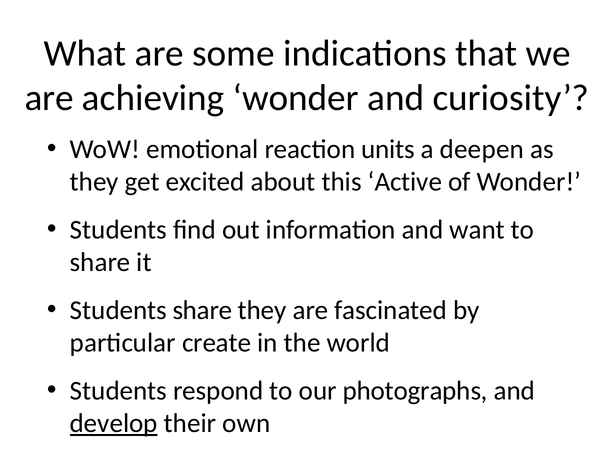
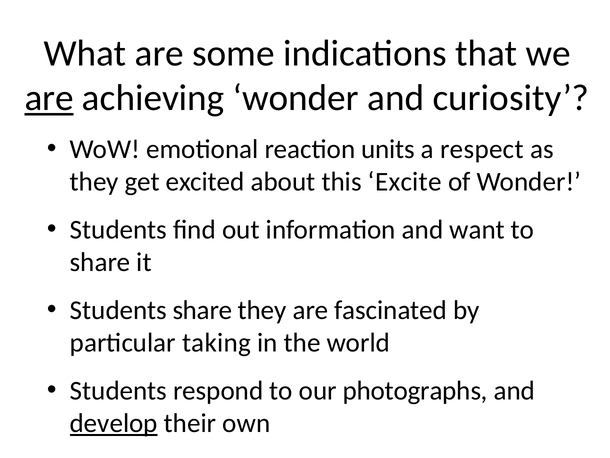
are underline: none -> present (49, 98)
deepen: deepen -> respect (482, 149)
Active: Active -> Excite (405, 182)
create: create -> taking (216, 342)
